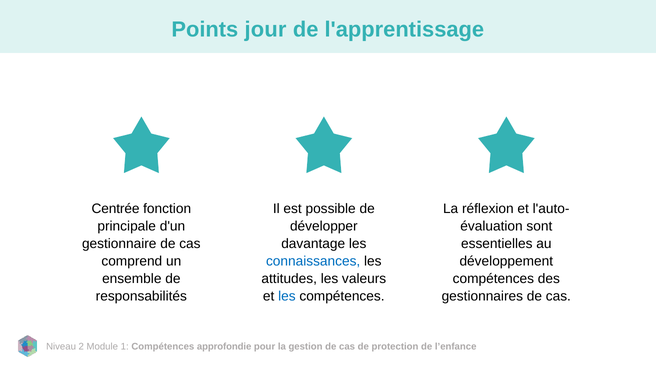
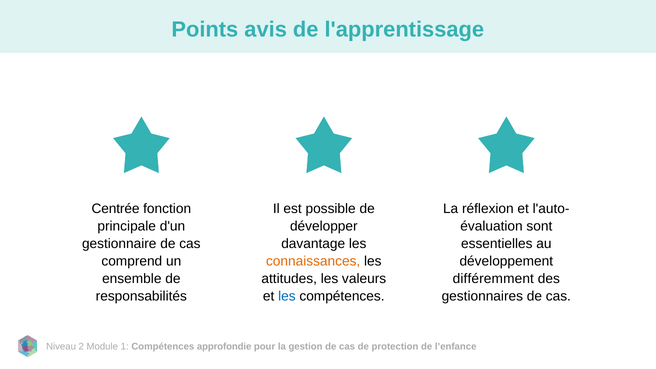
jour: jour -> avis (266, 30)
connaissances colour: blue -> orange (313, 261)
compétences: compétences -> différemment (493, 279)
